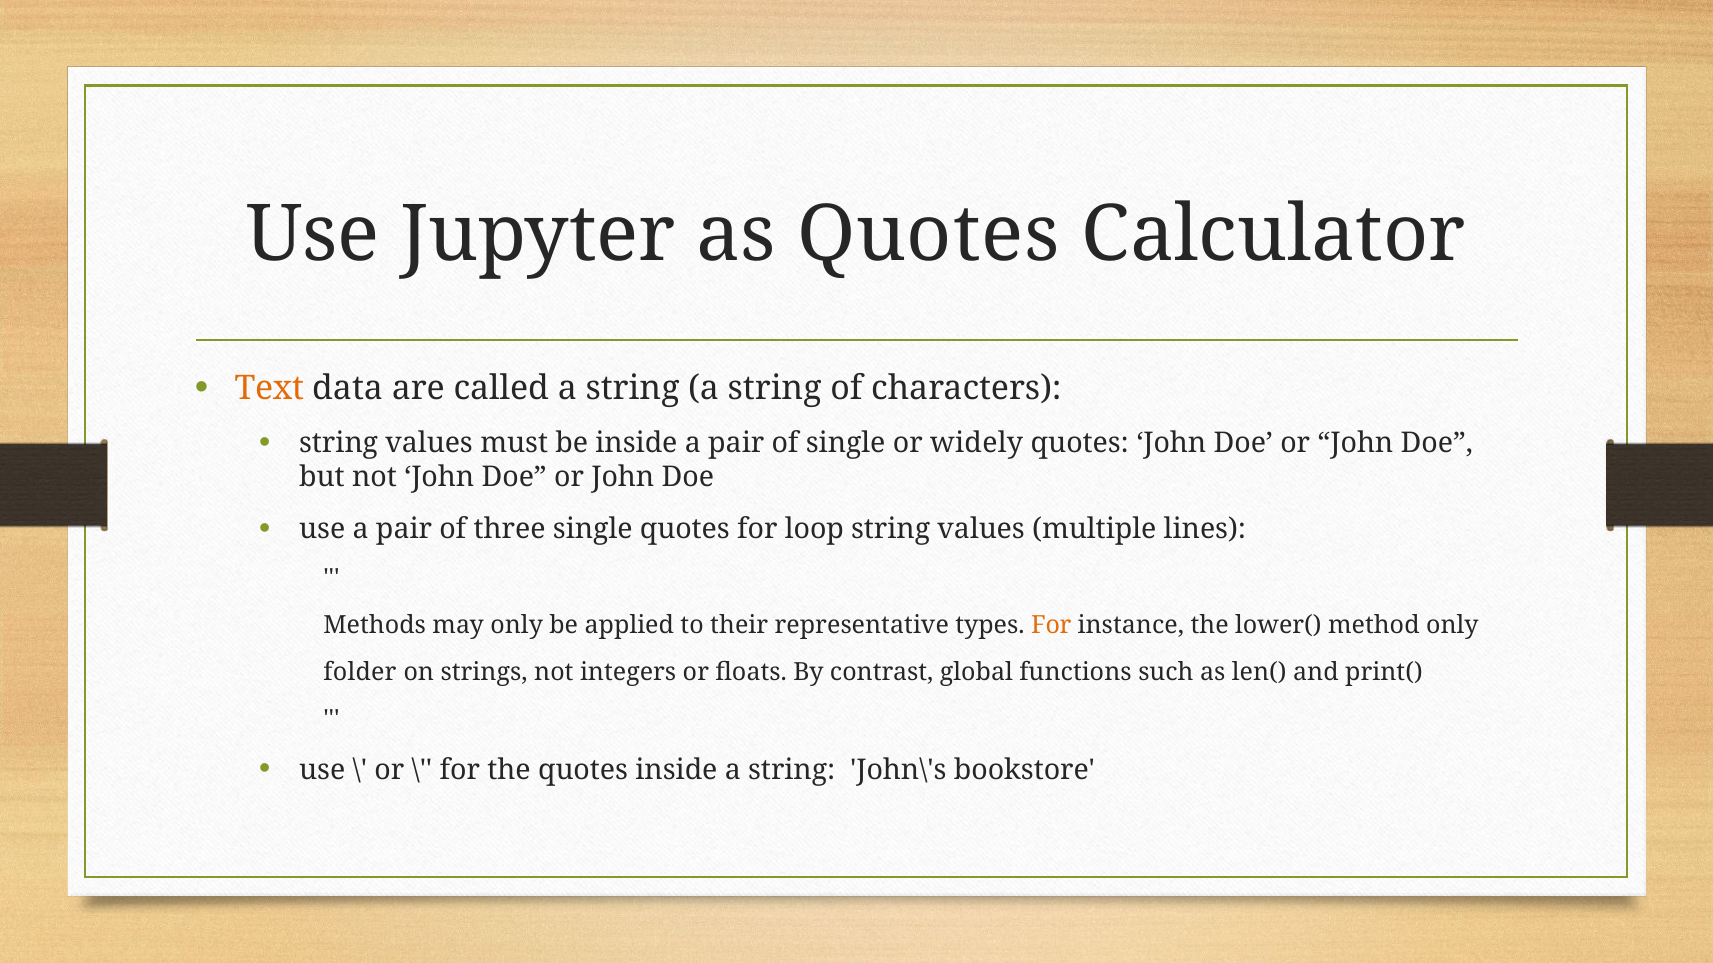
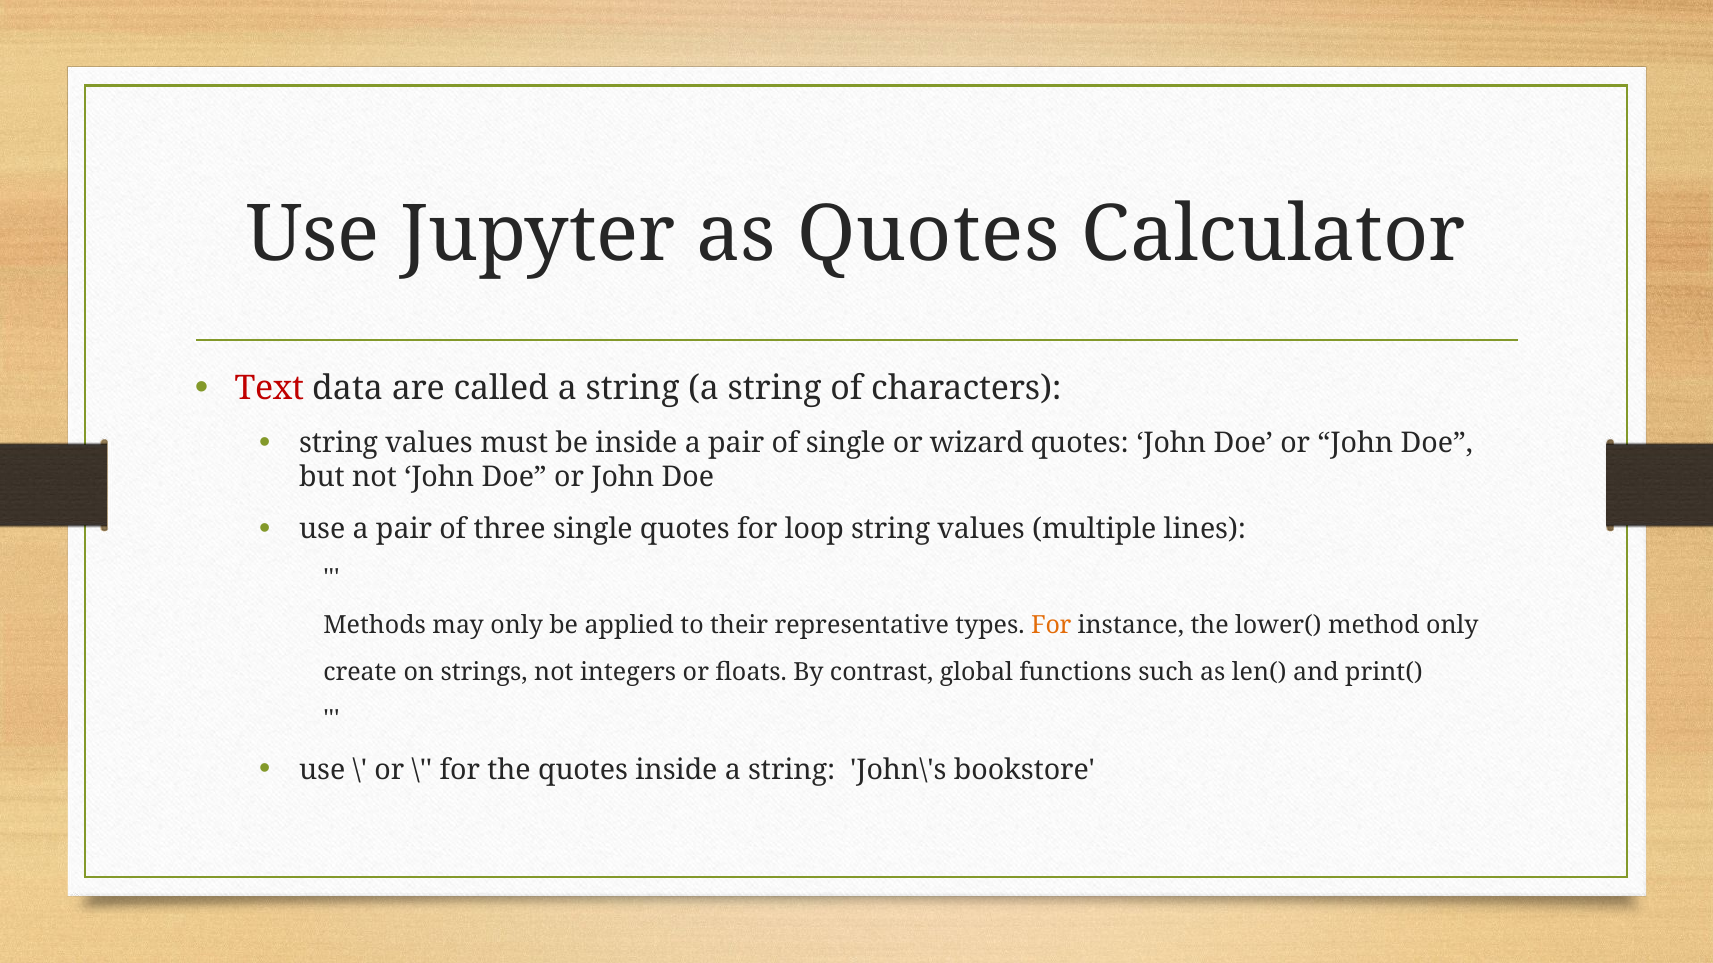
Text colour: orange -> red (269, 388)
widely: widely -> wizard (977, 443)
folder: folder -> create (360, 673)
